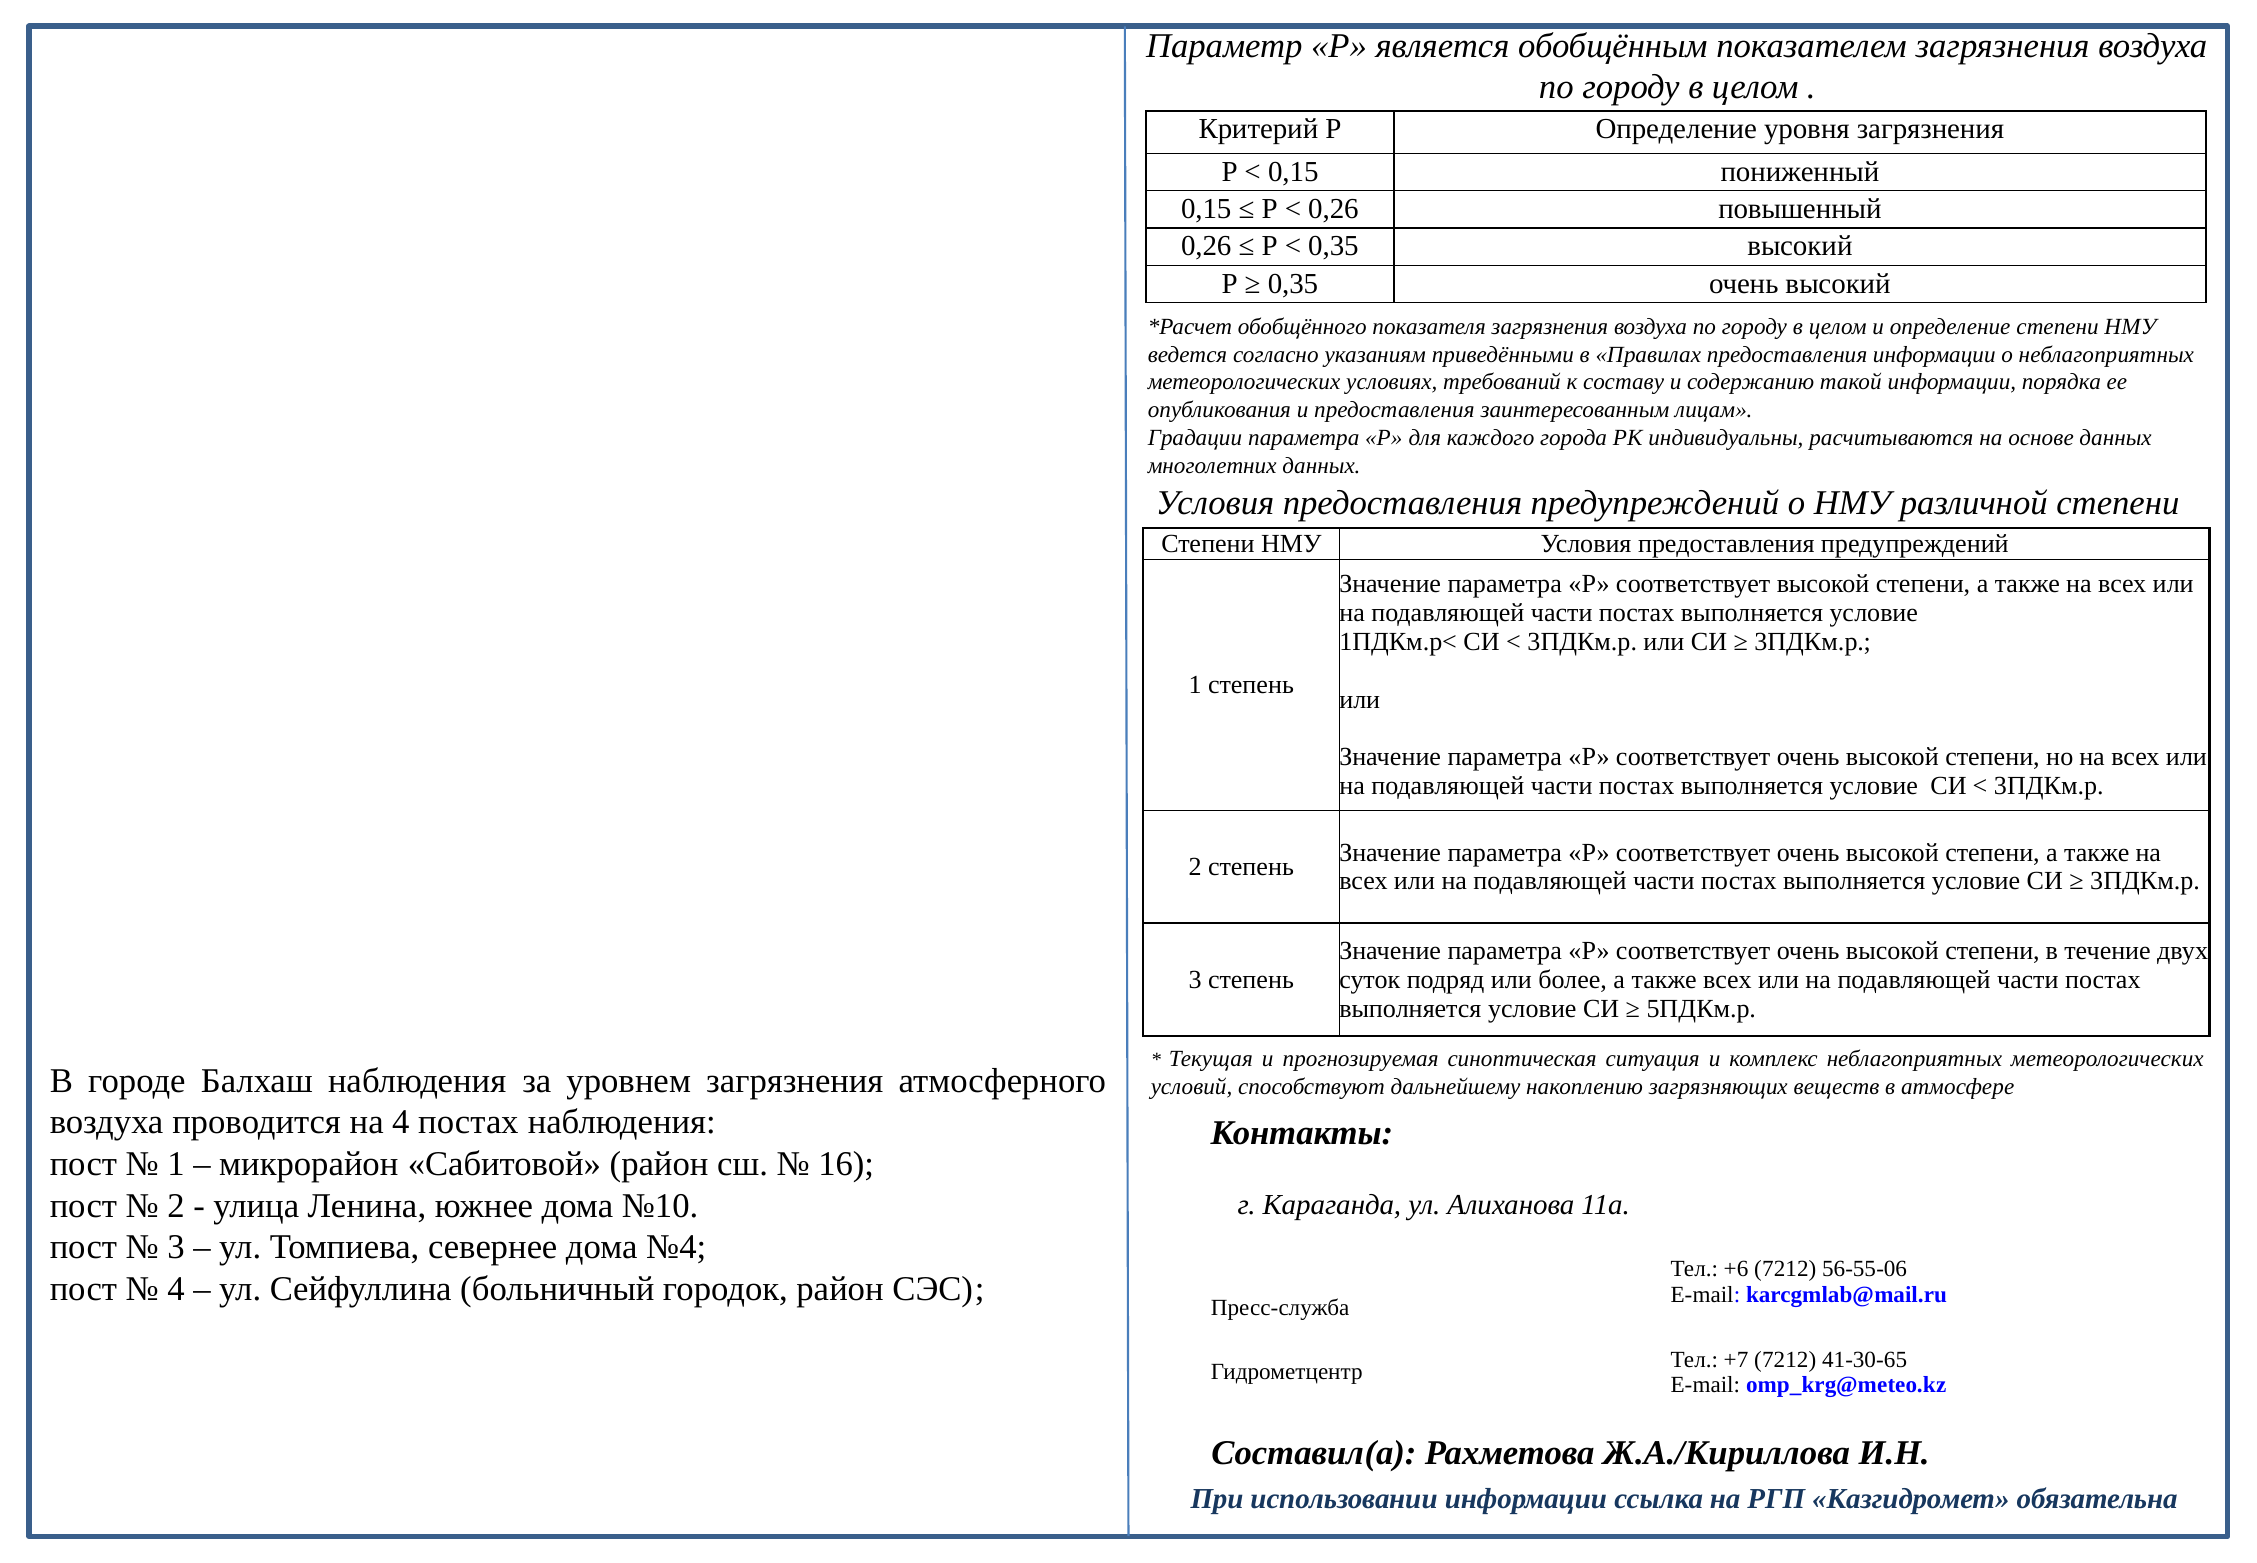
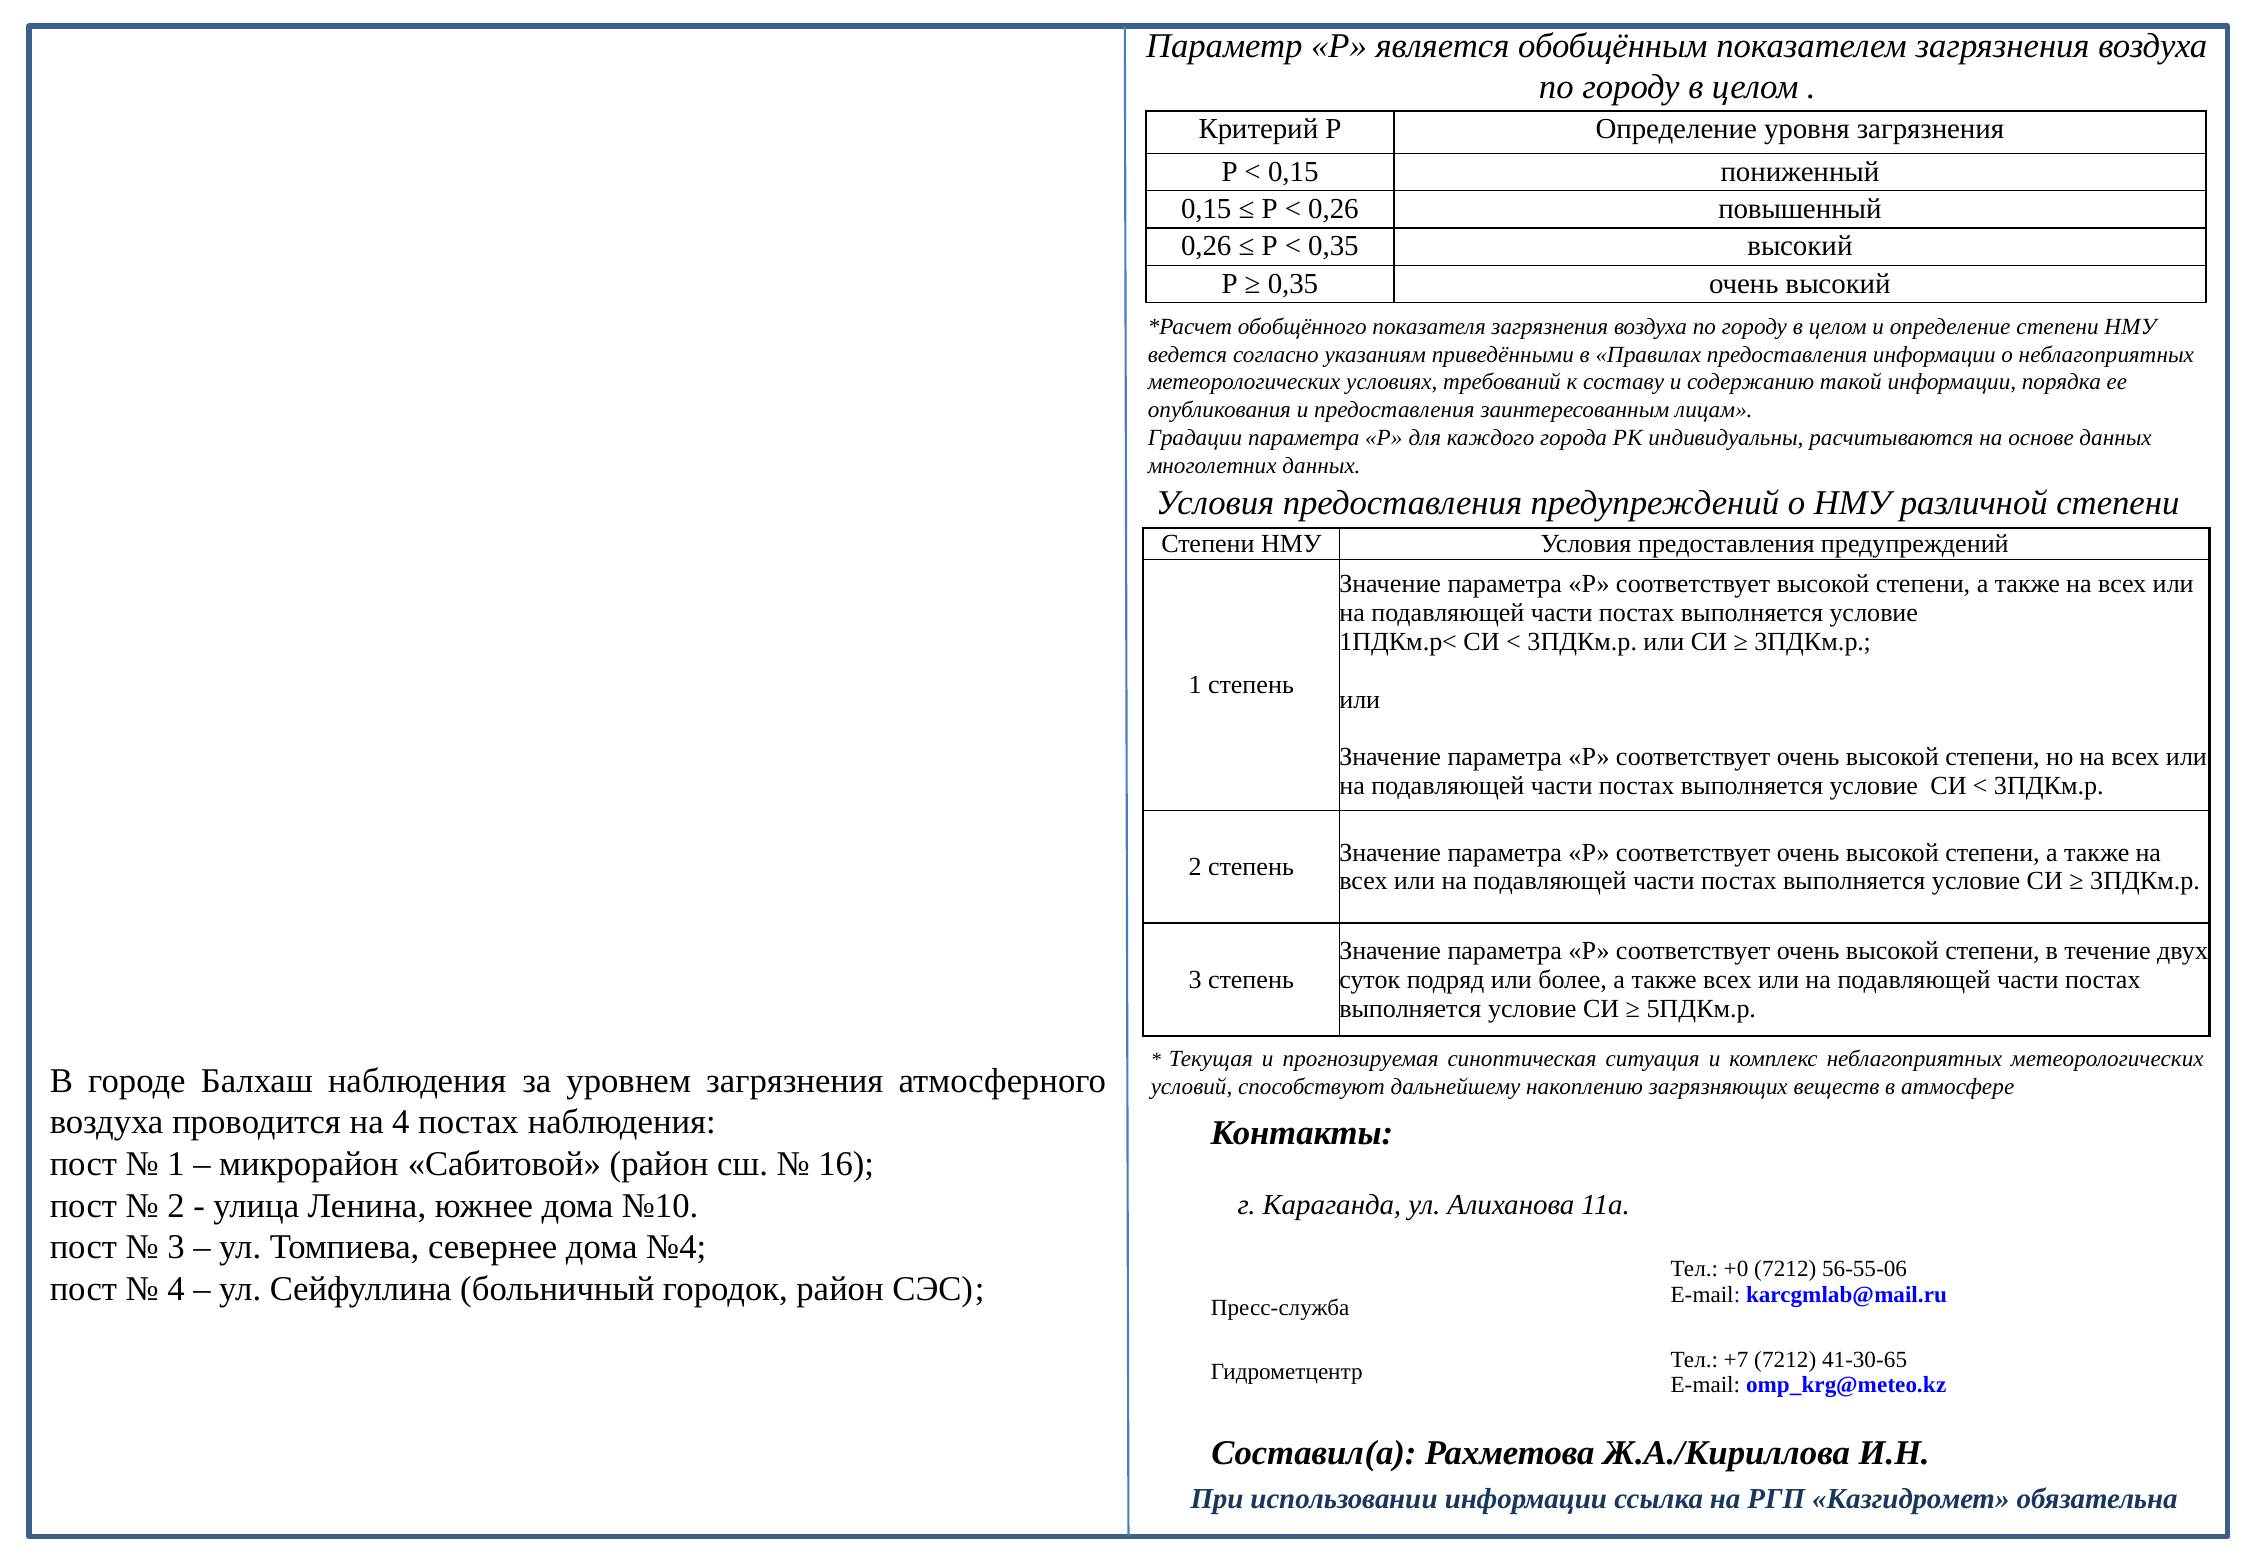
+6: +6 -> +0 (1736, 1269)
